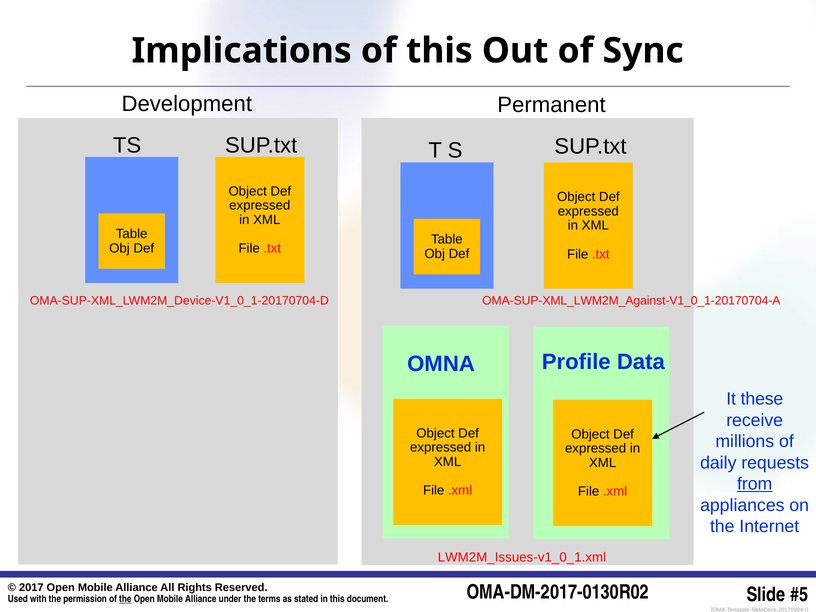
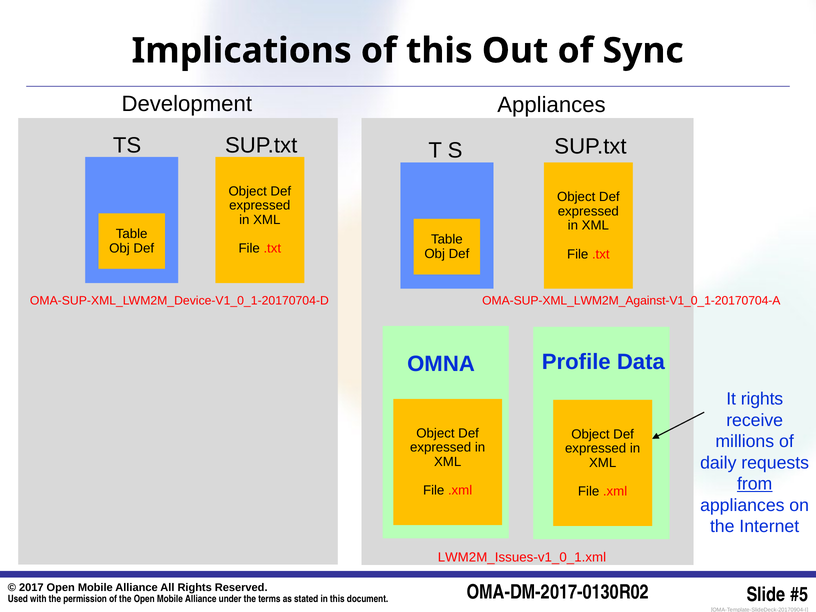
Development Permanent: Permanent -> Appliances (552, 105)
It these: these -> rights (762, 399)
the underline: present -> none (125, 599)
